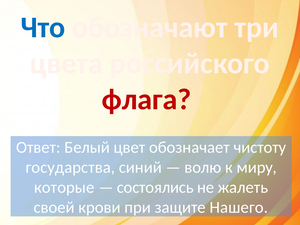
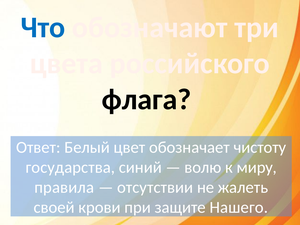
флага colour: red -> black (146, 99)
которые: которые -> правила (64, 187)
состоялись: состоялись -> отсутствии (155, 187)
